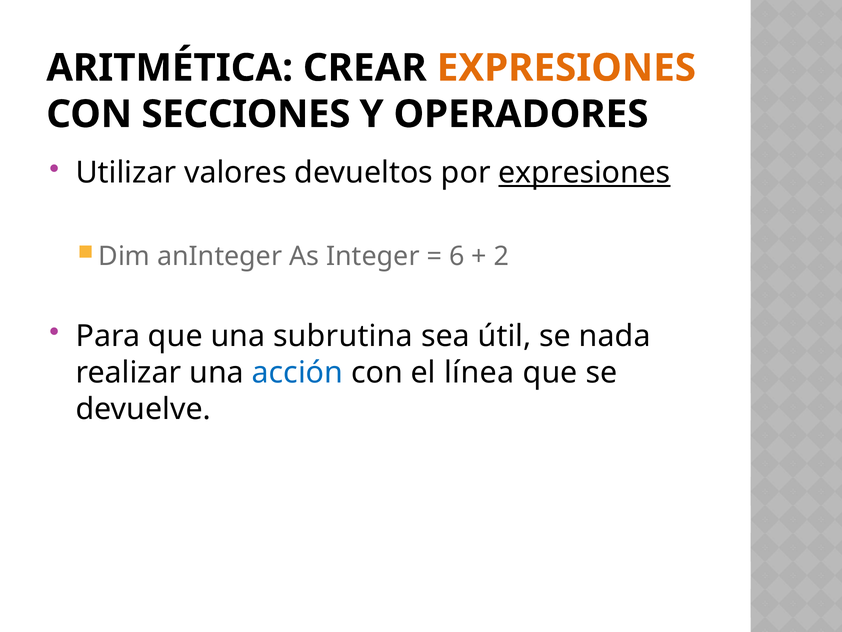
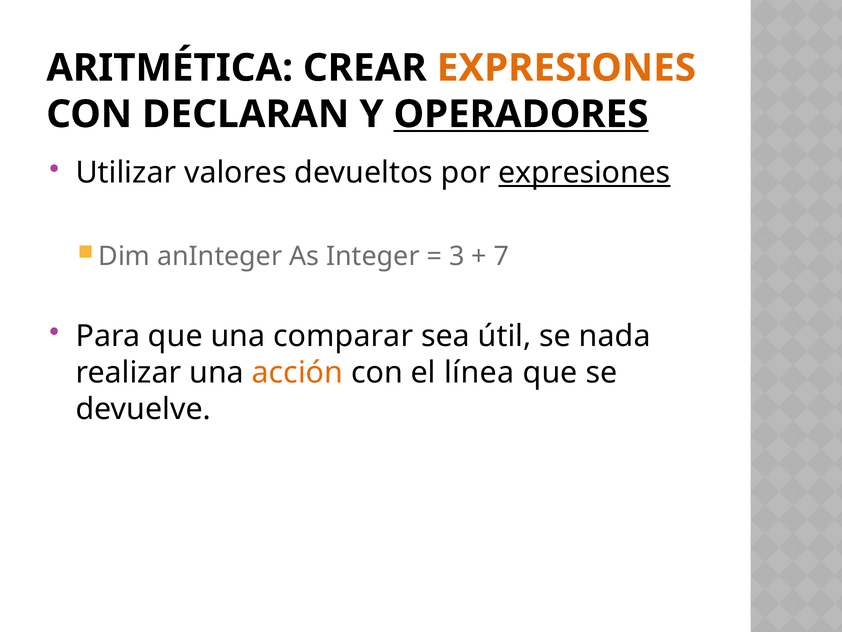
SECCIONES: SECCIONES -> DECLARAN (246, 114)
OPERADORES underline: none -> present (521, 114)
6: 6 -> 3 (457, 256)
2: 2 -> 7 (502, 256)
subrutina: subrutina -> comparar (343, 336)
acción colour: blue -> orange (297, 372)
